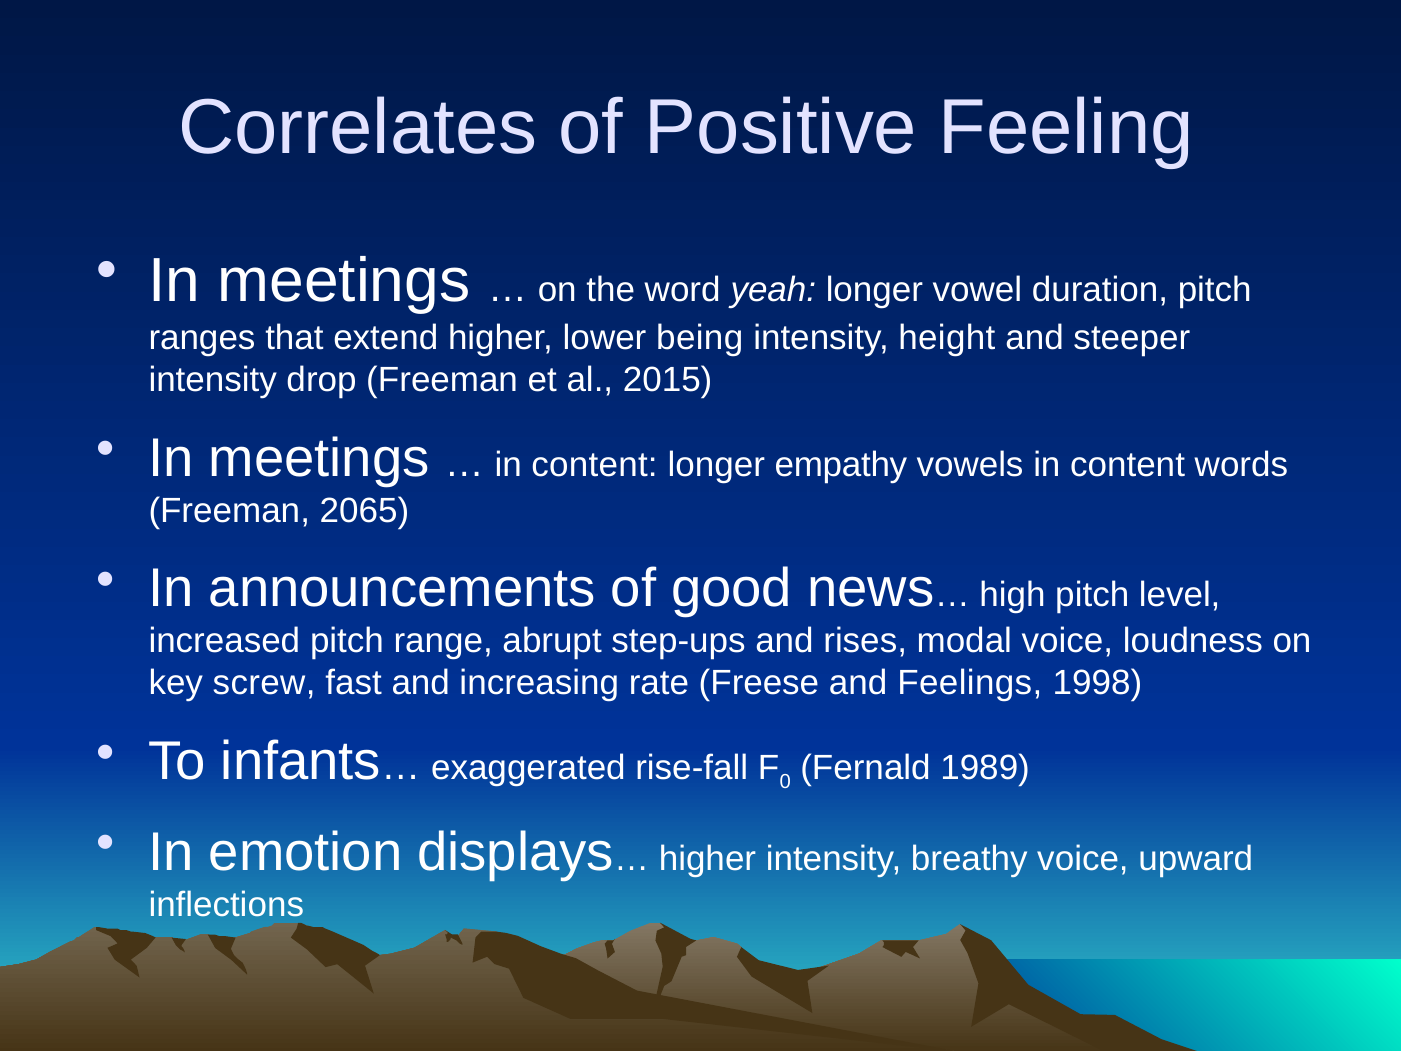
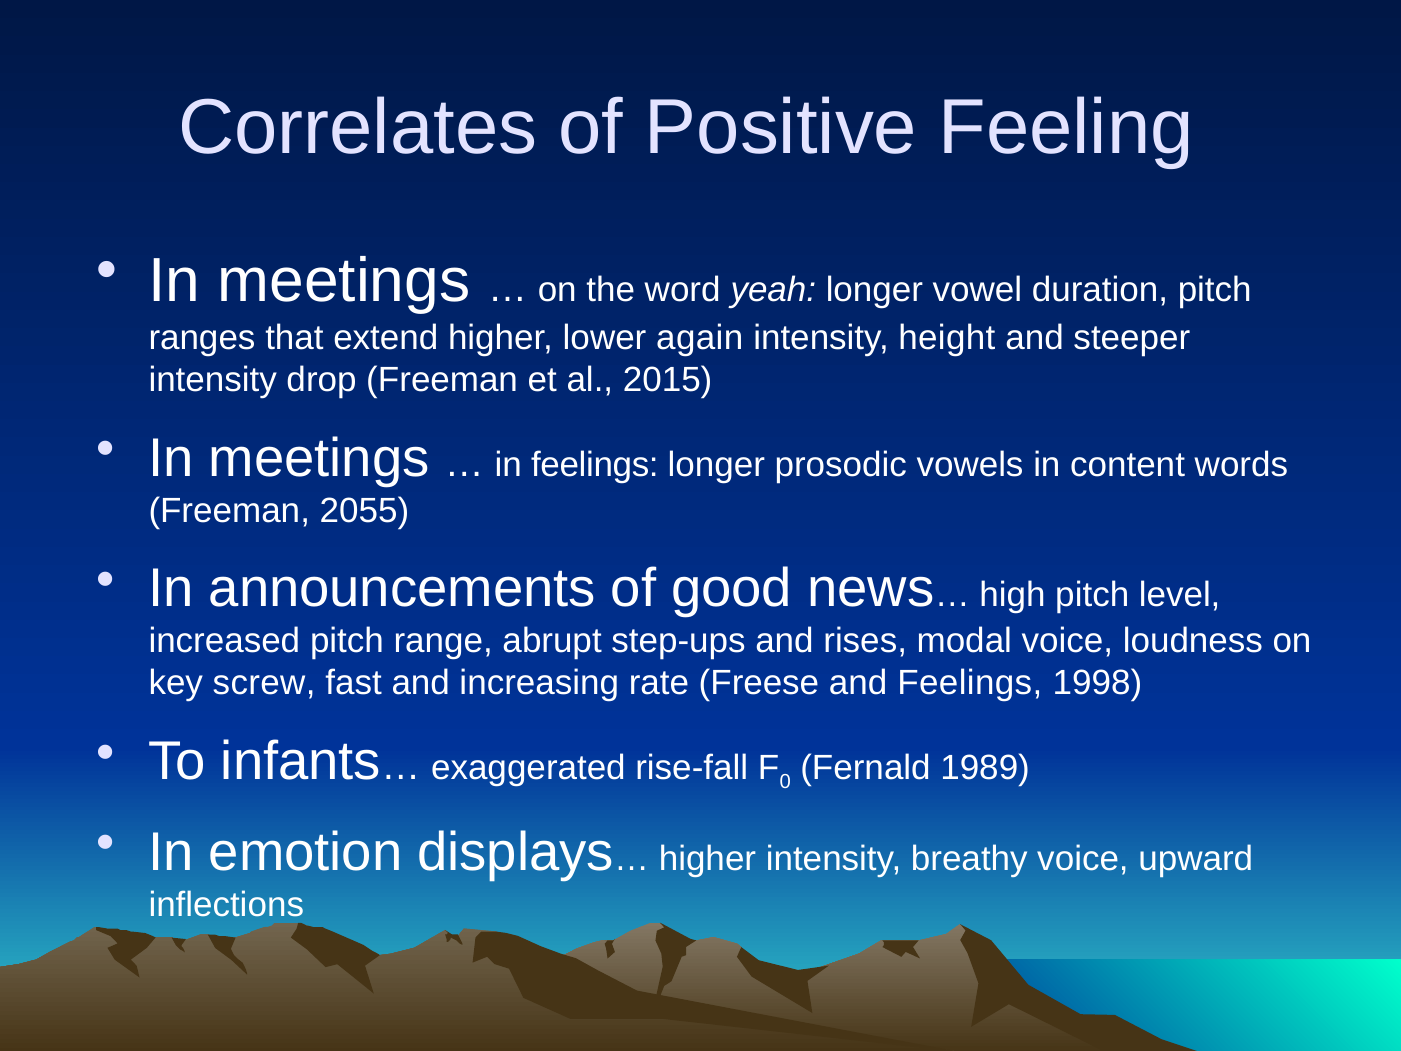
being: being -> again (700, 338)
content: content -> feelings (595, 464)
empathy: empathy -> prosodic (841, 464)
2065: 2065 -> 2055 (364, 510)
